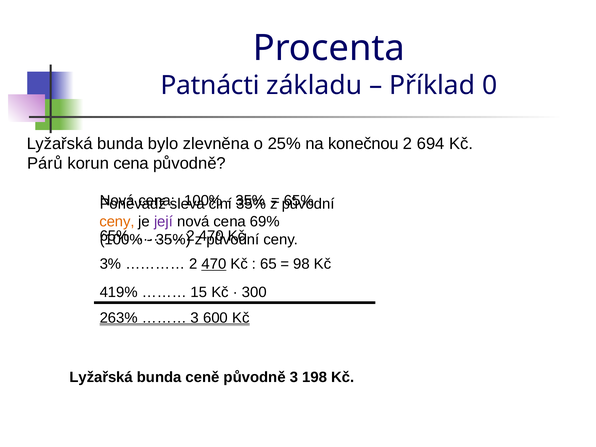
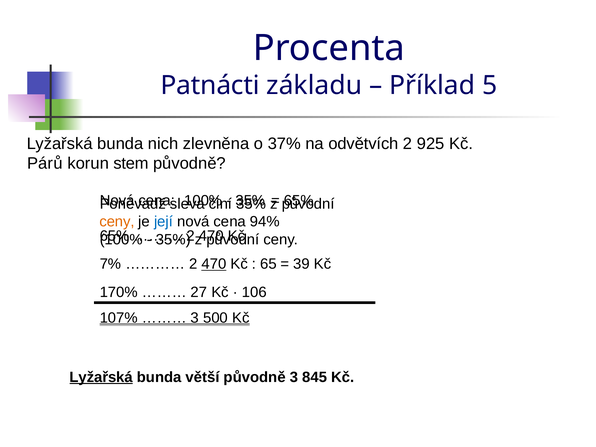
0: 0 -> 5 (490, 85)
bylo: bylo -> nich (163, 144)
25%: 25% -> 37% (284, 144)
konečnou: konečnou -> odvětvích (363, 144)
694: 694 -> 925 (431, 144)
korun cena: cena -> stem (131, 164)
její colour: purple -> blue (164, 222)
69%: 69% -> 94% (265, 222)
3%: 3% -> 7% (110, 264)
98: 98 -> 39 (301, 264)
419%: 419% -> 170% (119, 292)
15: 15 -> 27 (199, 292)
300: 300 -> 106 (254, 292)
263%: 263% -> 107% (119, 318)
600: 600 -> 500 (216, 318)
Lyžařská underline: none -> present (101, 377)
ceně: ceně -> větší (203, 377)
198: 198 -> 845 (315, 377)
